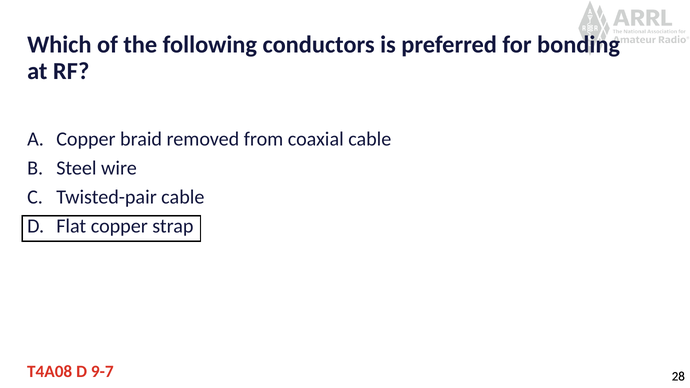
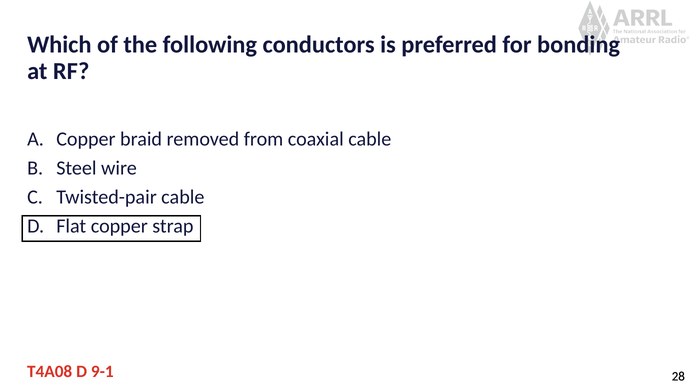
9-7: 9-7 -> 9-1 (102, 372)
